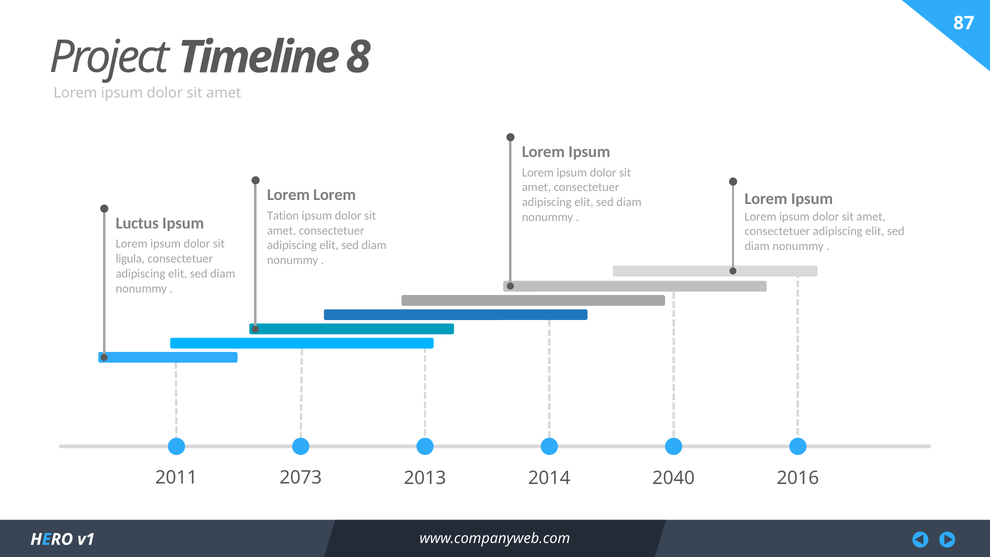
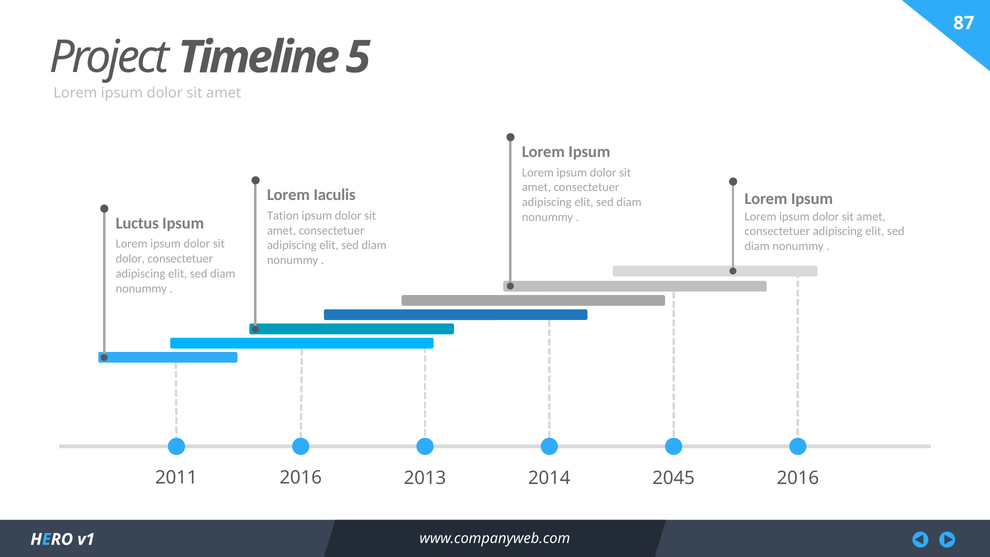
8: 8 -> 5 (358, 57)
Lorem: Lorem -> Iaculis (335, 195)
ligula: ligula -> dolor (130, 259)
2011 2073: 2073 -> 2016 (301, 478)
2040: 2040 -> 2045 (674, 478)
